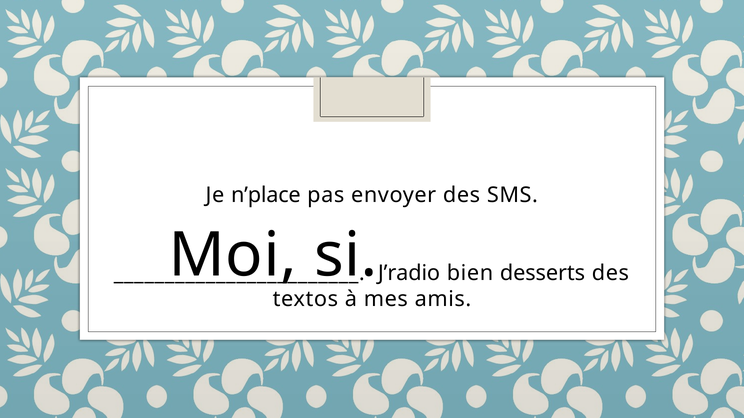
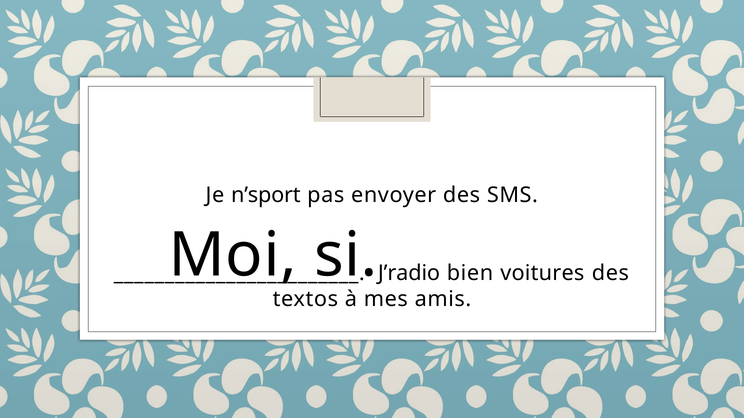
n’place: n’place -> n’sport (266, 195)
desserts: desserts -> voitures (542, 273)
